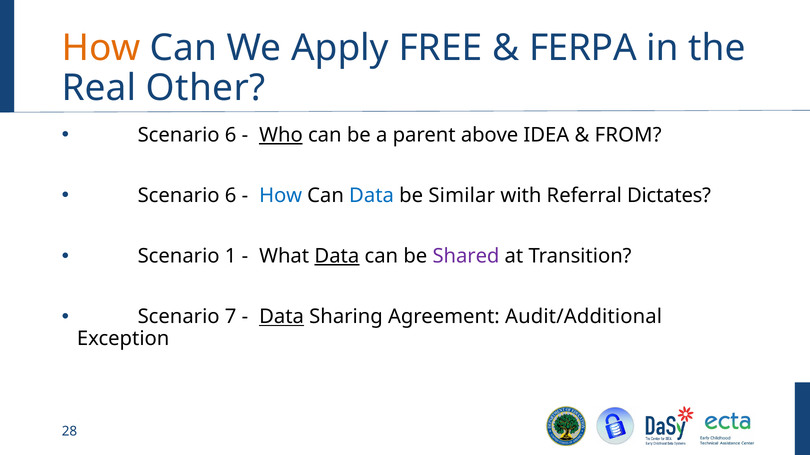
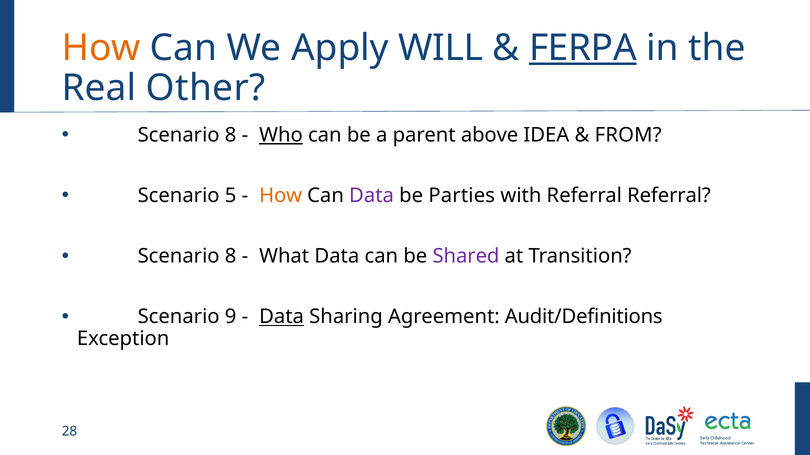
FREE: FREE -> WILL (441, 48)
FERPA underline: none -> present (583, 48)
6: 6 -> 8 (231, 135)
6: 6 -> 5 (231, 196)
How colour: blue -> orange (281, 196)
Data colour: blue -> purple (372, 196)
Similar: Similar -> Parties (462, 196)
Referral Dictates: Dictates -> Referral (669, 196)
1: 1 -> 8 (231, 256)
Data underline: present -> none (337, 256)
7: 7 -> 9 (231, 317)
Audit/Additional: Audit/Additional -> Audit/Definitions (584, 317)
